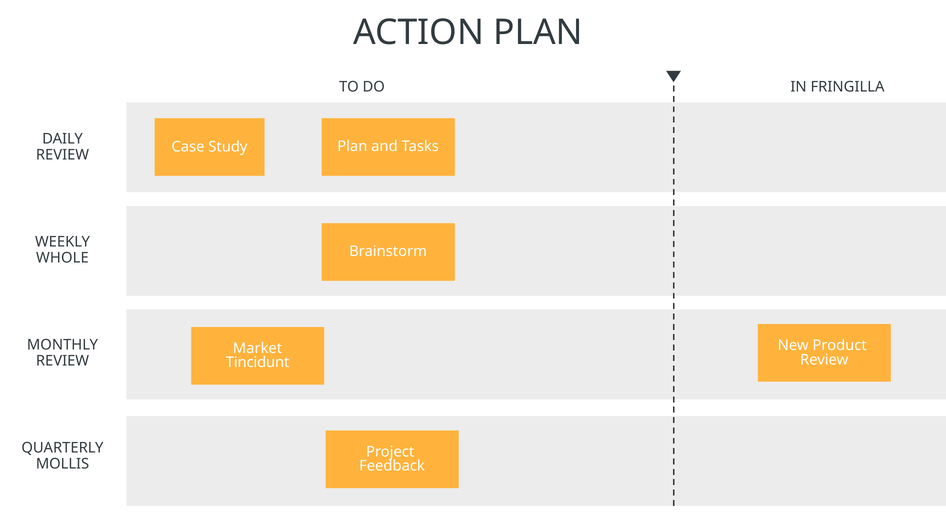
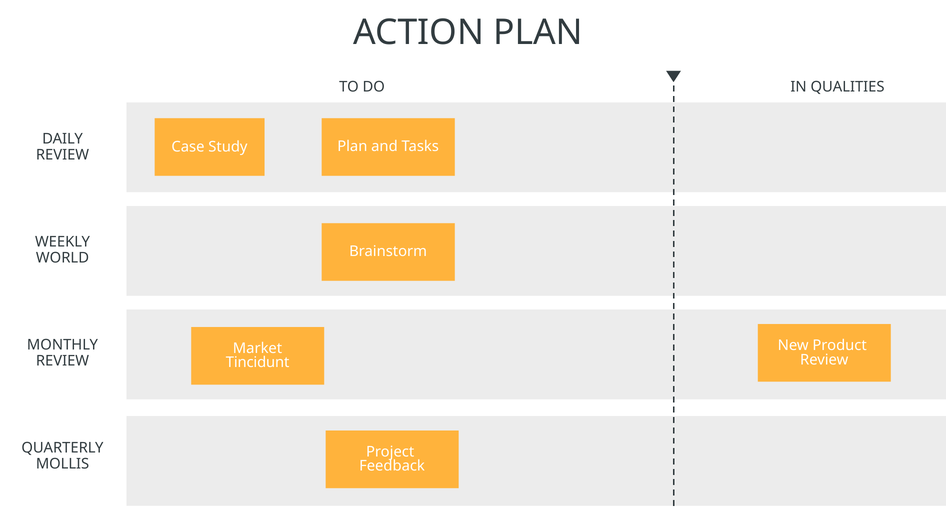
FRINGILLA: FRINGILLA -> QUALITIES (848, 87)
WHOLE: WHOLE -> WORLD (62, 258)
